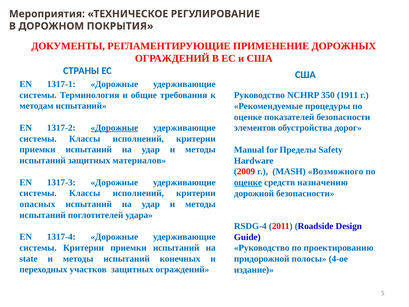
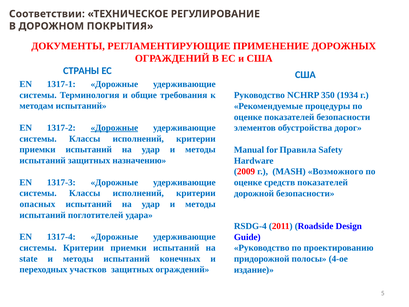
Мероприятия: Мероприятия -> Соответствии (47, 14)
1911: 1911 -> 1934 (347, 95)
Пределы: Пределы -> Правила (298, 150)
материалов: материалов -> назначению (139, 160)
оценке underline: present -> none (248, 182)
средств назначению: назначению -> показателей (323, 182)
